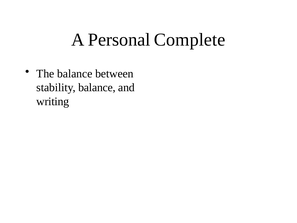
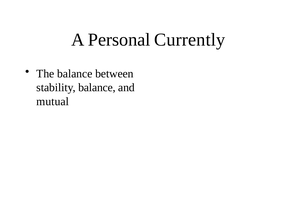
Complete: Complete -> Currently (190, 40)
writing: writing -> mutual (53, 101)
